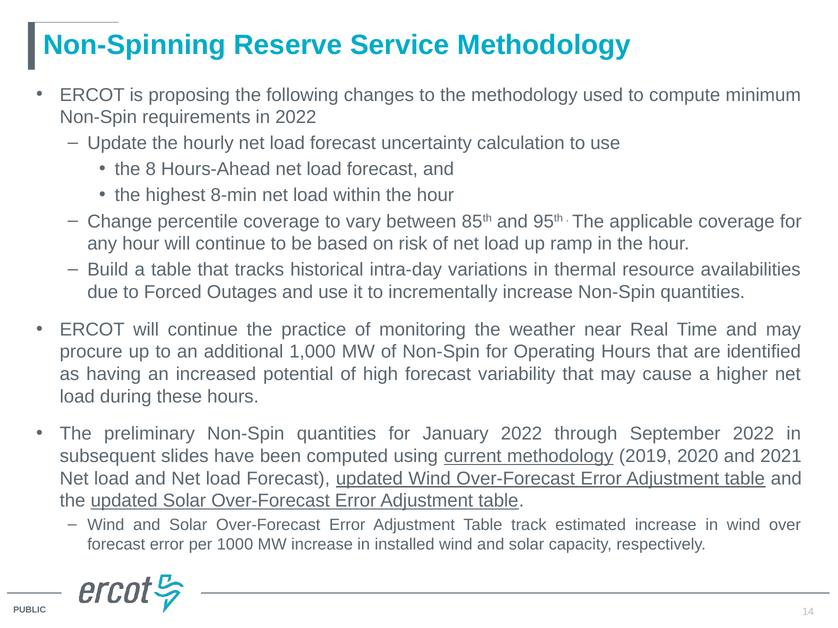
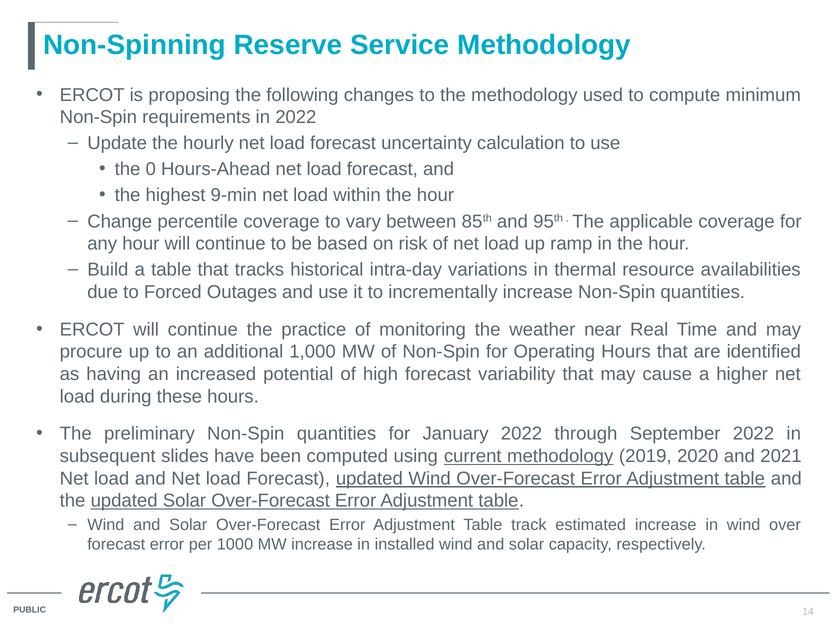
8: 8 -> 0 (151, 169)
8-min: 8-min -> 9-min (234, 196)
